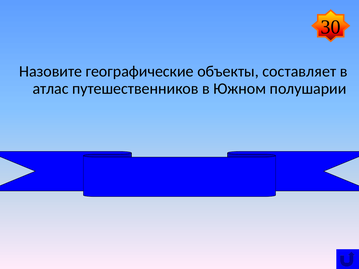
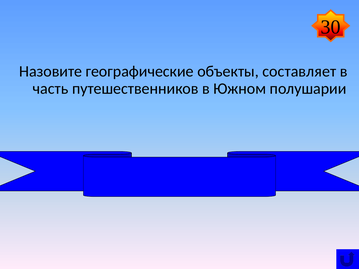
атлас: атлас -> часть (50, 89)
